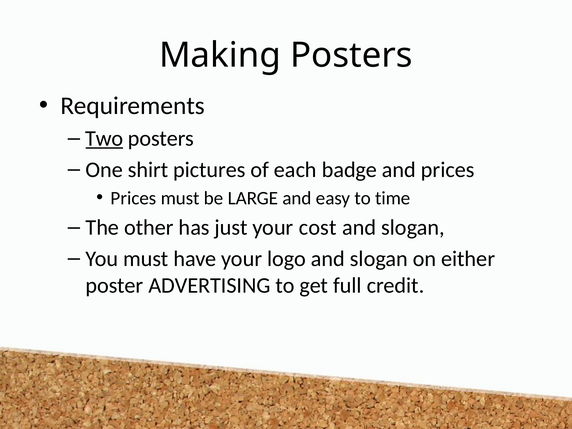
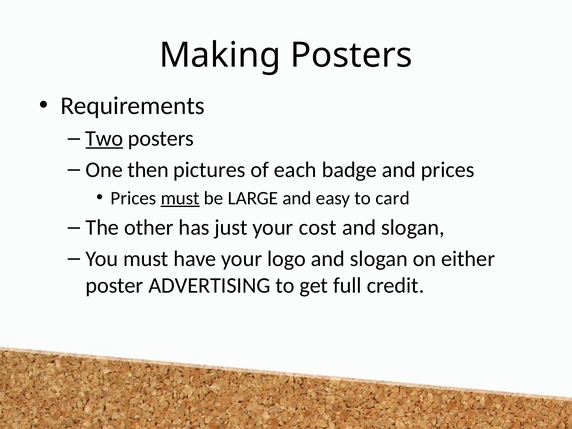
shirt: shirt -> then (148, 170)
must underline: none -> present (180, 198)
time: time -> card (393, 198)
